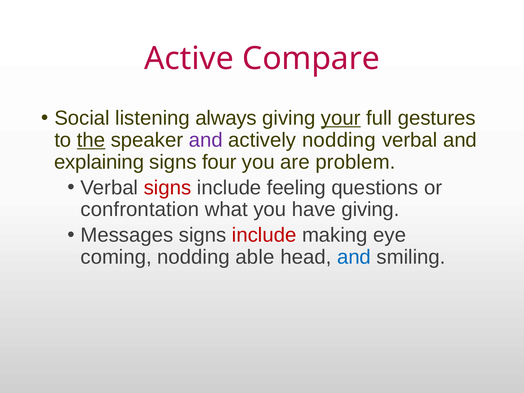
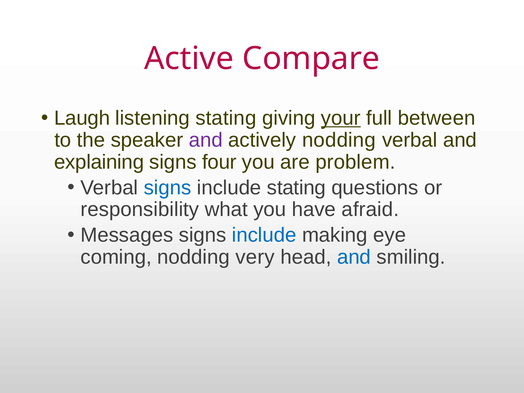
Social: Social -> Laugh (82, 118)
listening always: always -> stating (226, 118)
gestures: gestures -> between (437, 118)
the underline: present -> none (91, 140)
signs colour: red -> blue (168, 188)
include feeling: feeling -> stating (296, 188)
confrontation: confrontation -> responsibility (140, 210)
have giving: giving -> afraid (370, 210)
include colour: red -> blue (264, 235)
able: able -> very (255, 257)
